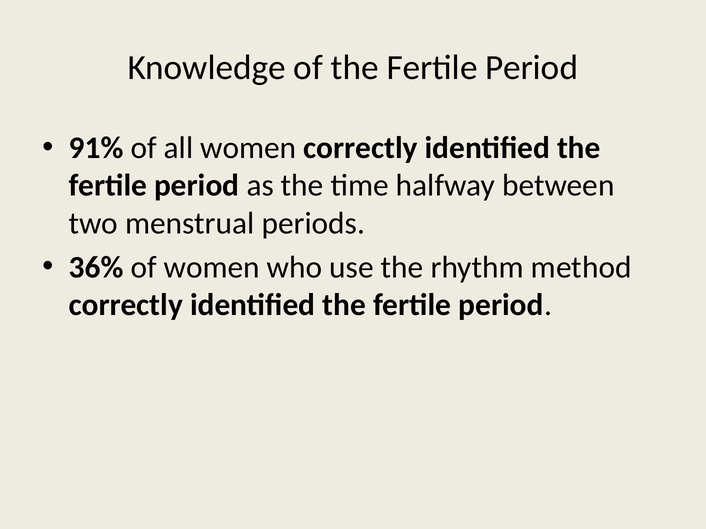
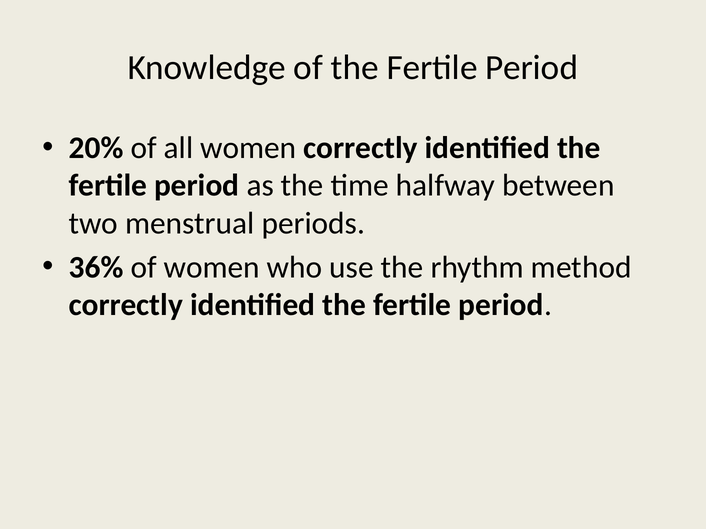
91%: 91% -> 20% (96, 148)
